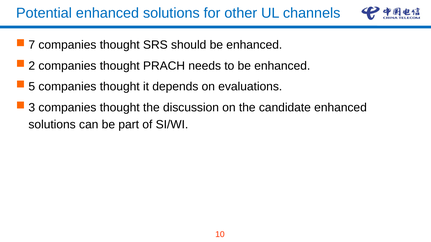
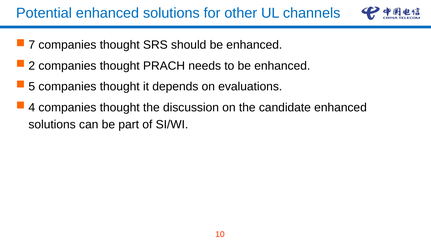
3: 3 -> 4 (32, 108)
